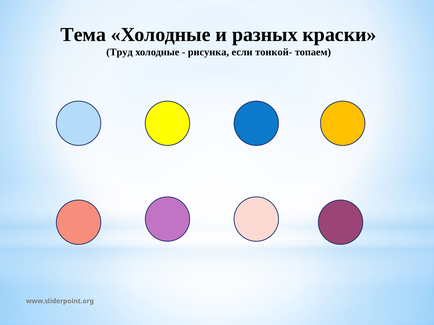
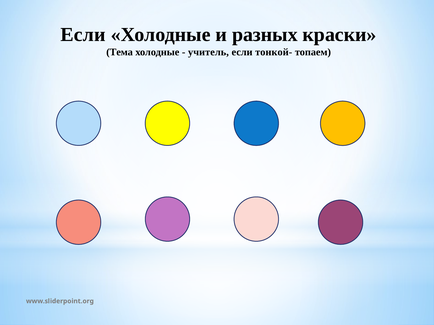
Тема: Тема -> Если (83, 35)
Труд: Труд -> Тема (120, 52)
рисунка: рисунка -> учитель (208, 52)
